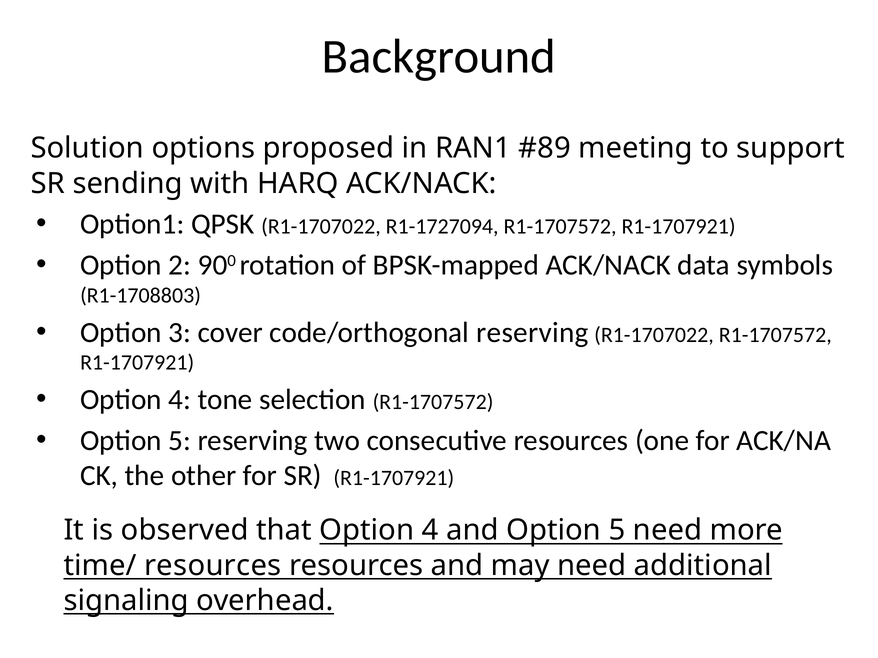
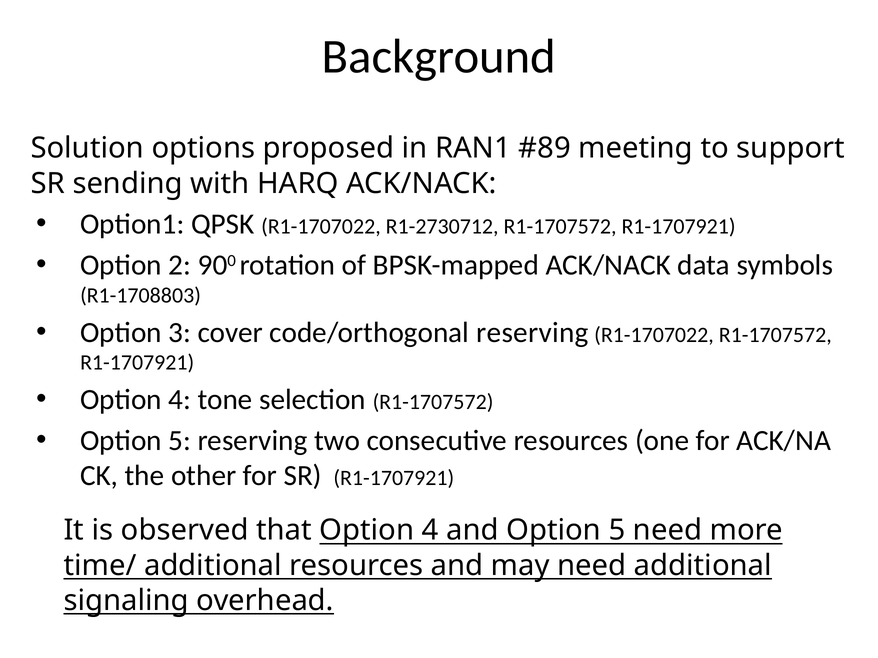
R1-1727094: R1-1727094 -> R1-2730712 (442, 227)
time/ resources: resources -> additional (213, 566)
